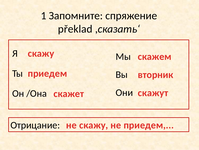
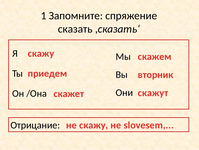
překlad: překlad -> сказать (75, 29)
не приедем: приедем -> slovesem (149, 125)
